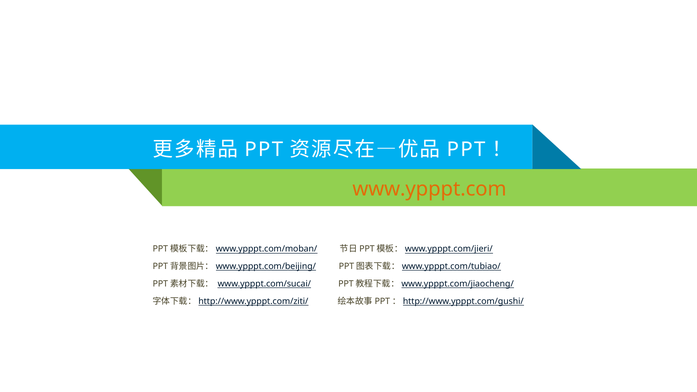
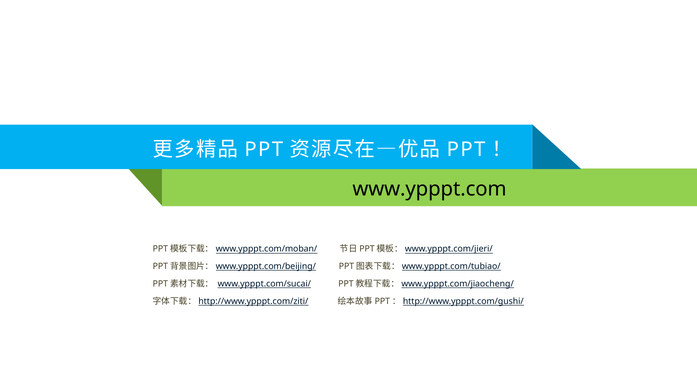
www.ypppt.com colour: orange -> black (429, 189)
